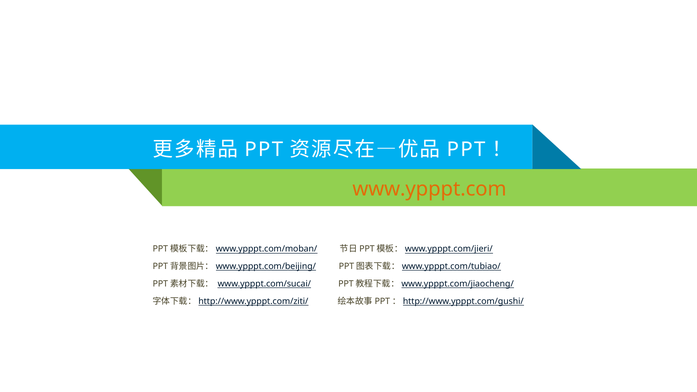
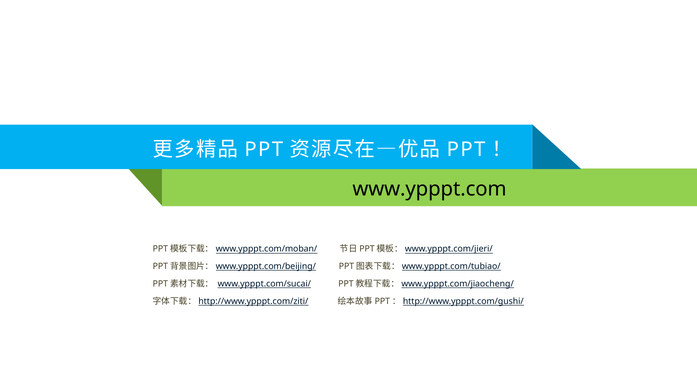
www.ypppt.com colour: orange -> black (429, 189)
